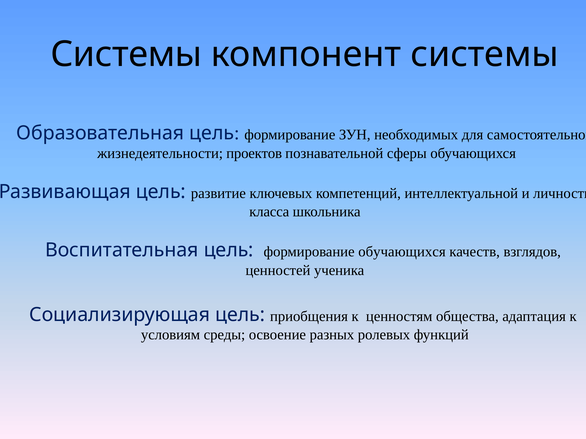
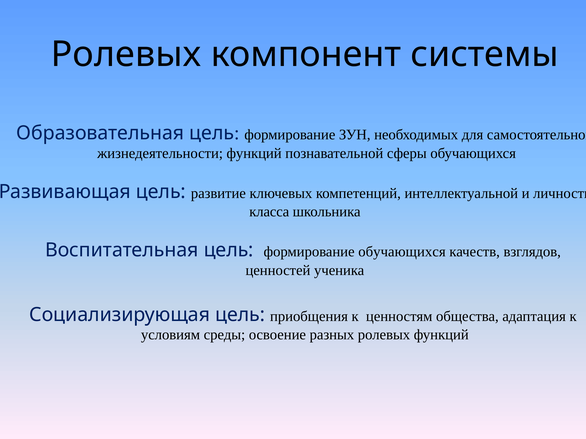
Системы: Системы -> Ролевых (126, 54)
жизнедеятельности проектов: проектов -> функций (254, 153)
